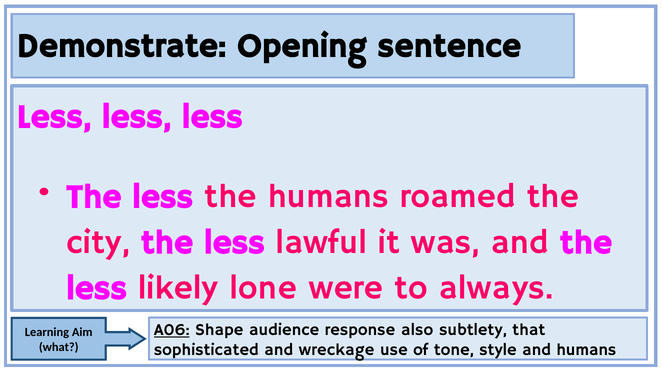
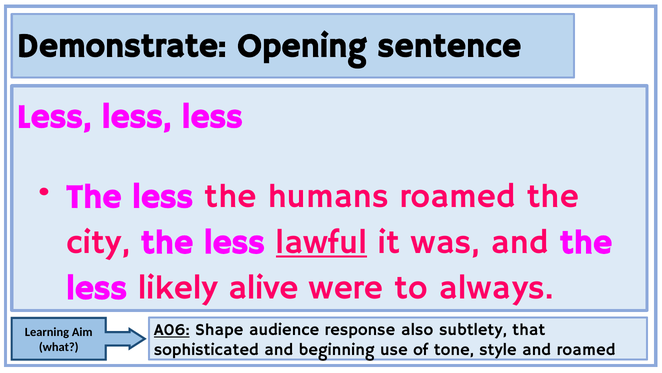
lawful underline: none -> present (321, 242)
lone: lone -> alive (264, 287)
wreckage: wreckage -> beginning (337, 349)
and humans: humans -> roamed (586, 349)
